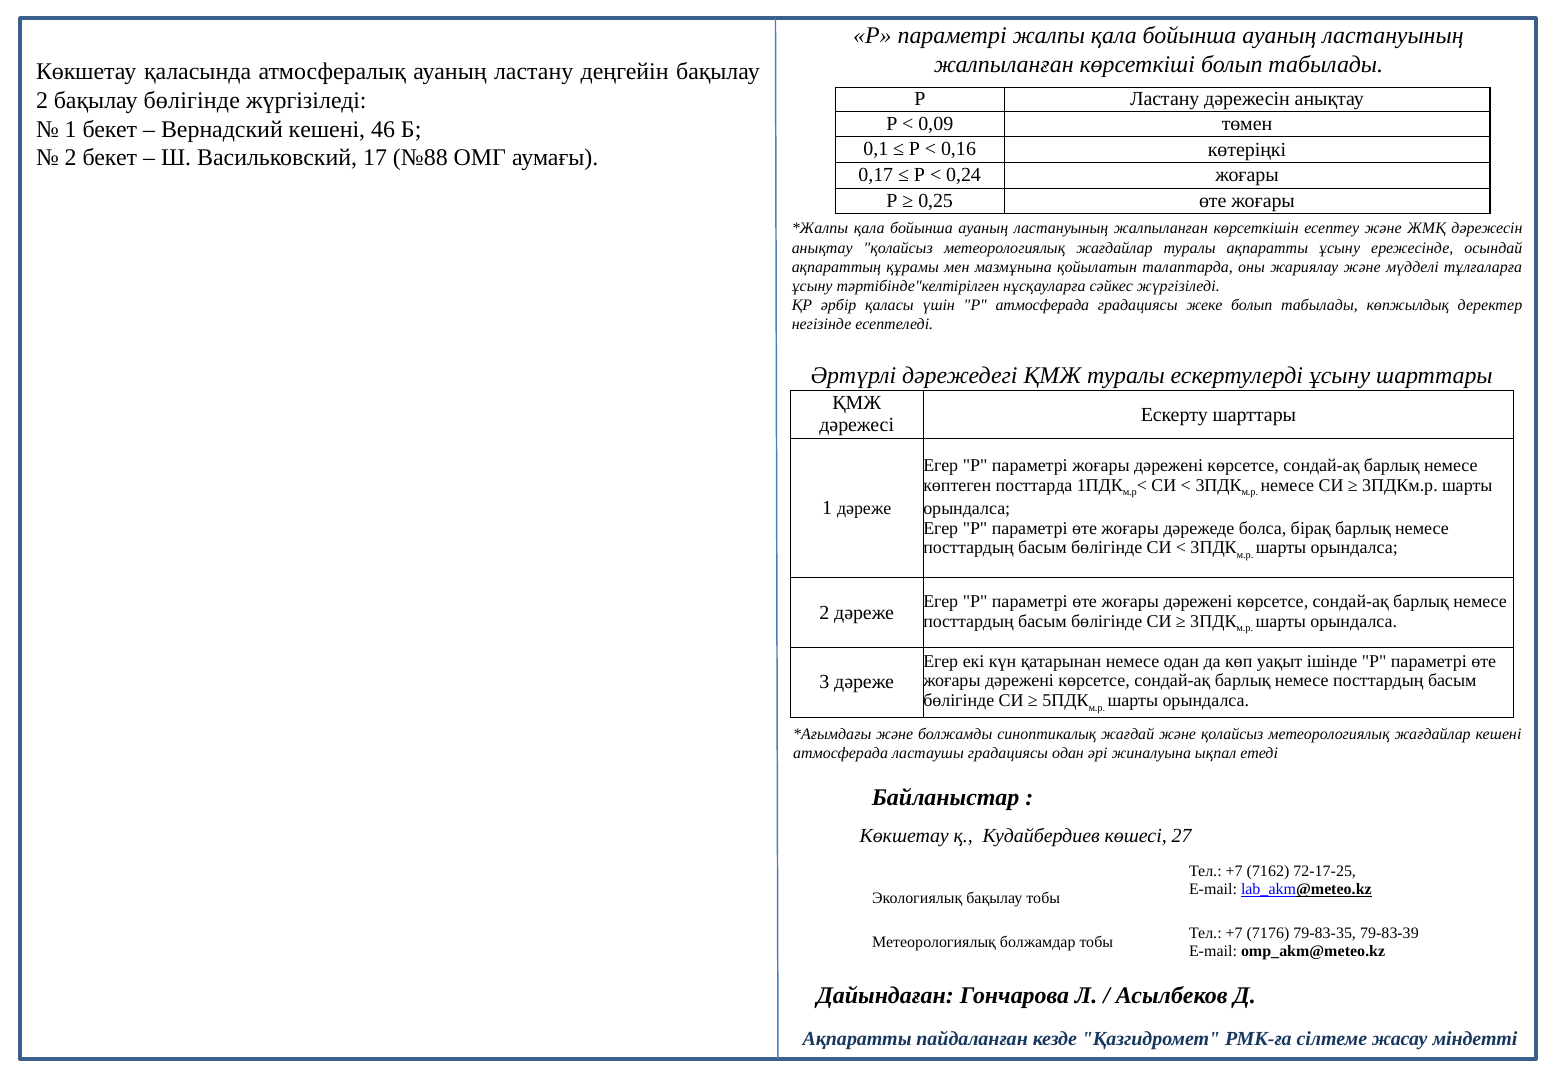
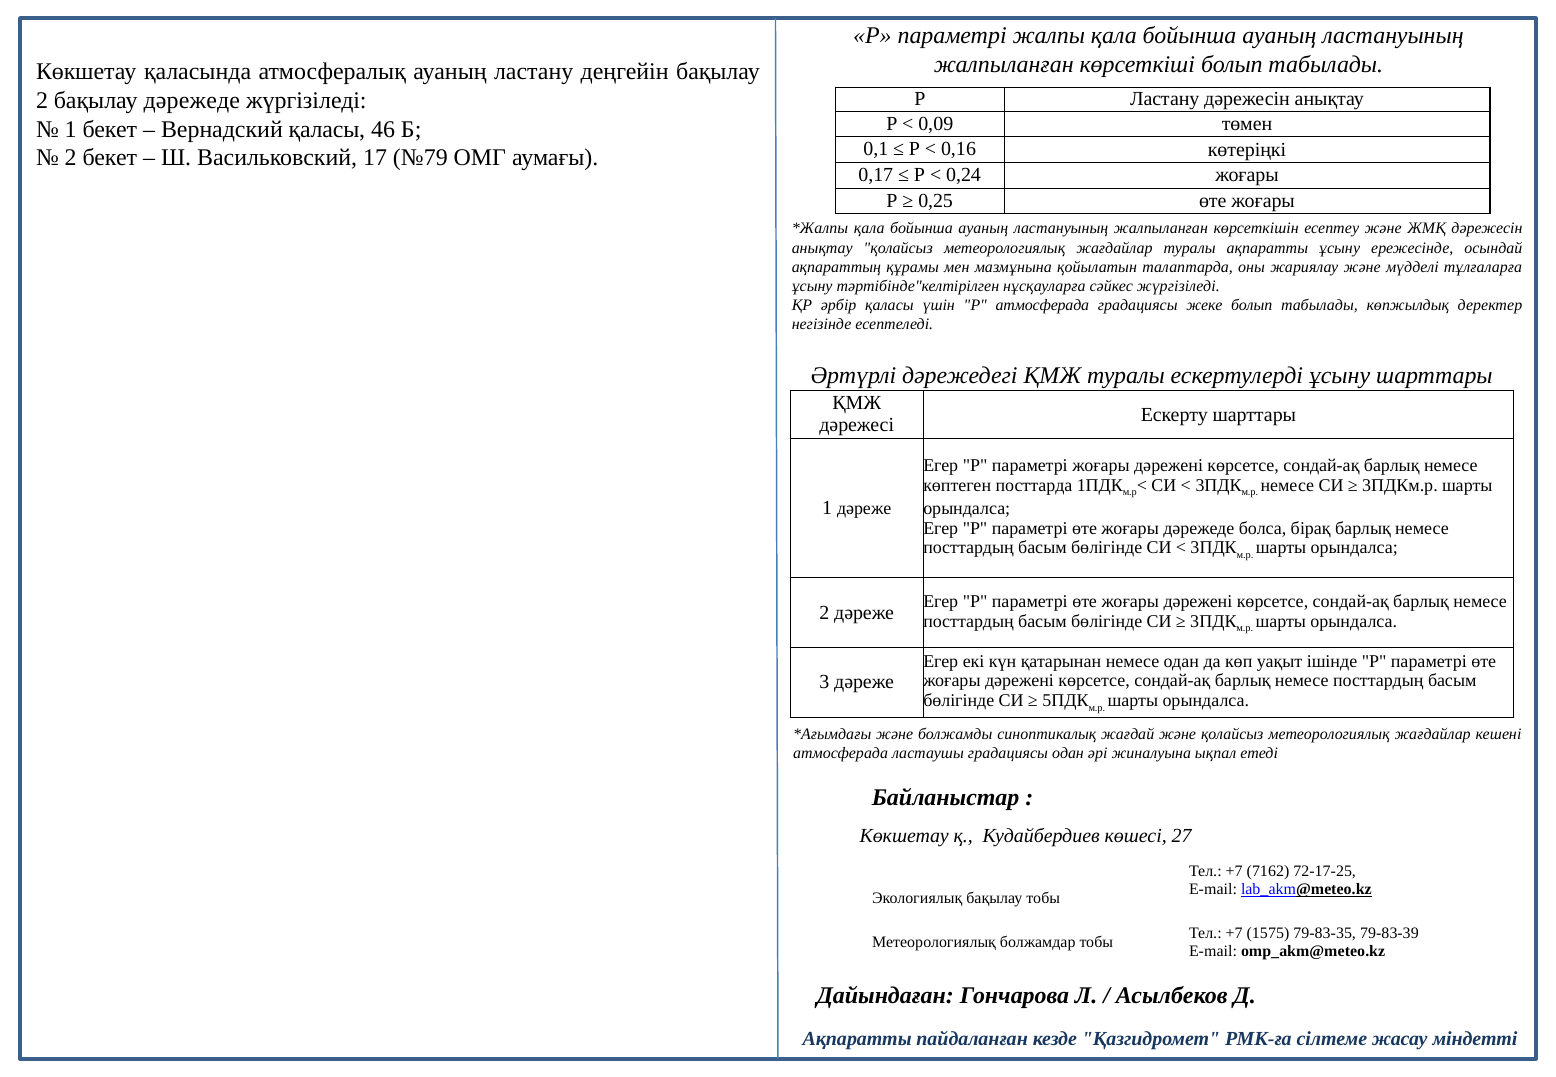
бақылау бөлігінде: бөлігінде -> дәрежеде (192, 101)
Вернадский кешені: кешені -> қаласы (327, 129)
№88: №88 -> №79 (420, 158)
7176: 7176 -> 1575 (1268, 934)
